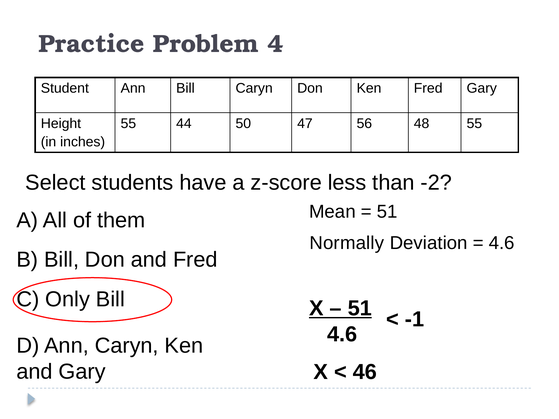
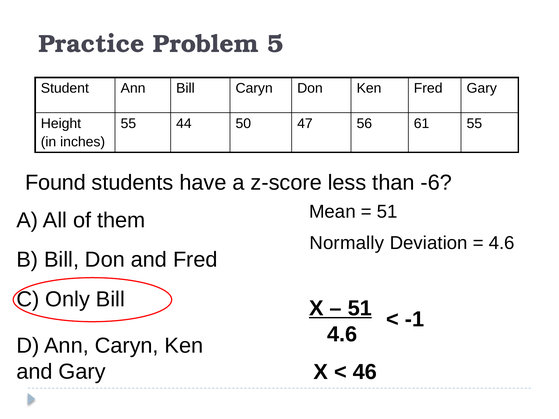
4: 4 -> 5 (276, 44)
48: 48 -> 61 (422, 124)
Select: Select -> Found (56, 183)
-2: -2 -> -6 (436, 183)
